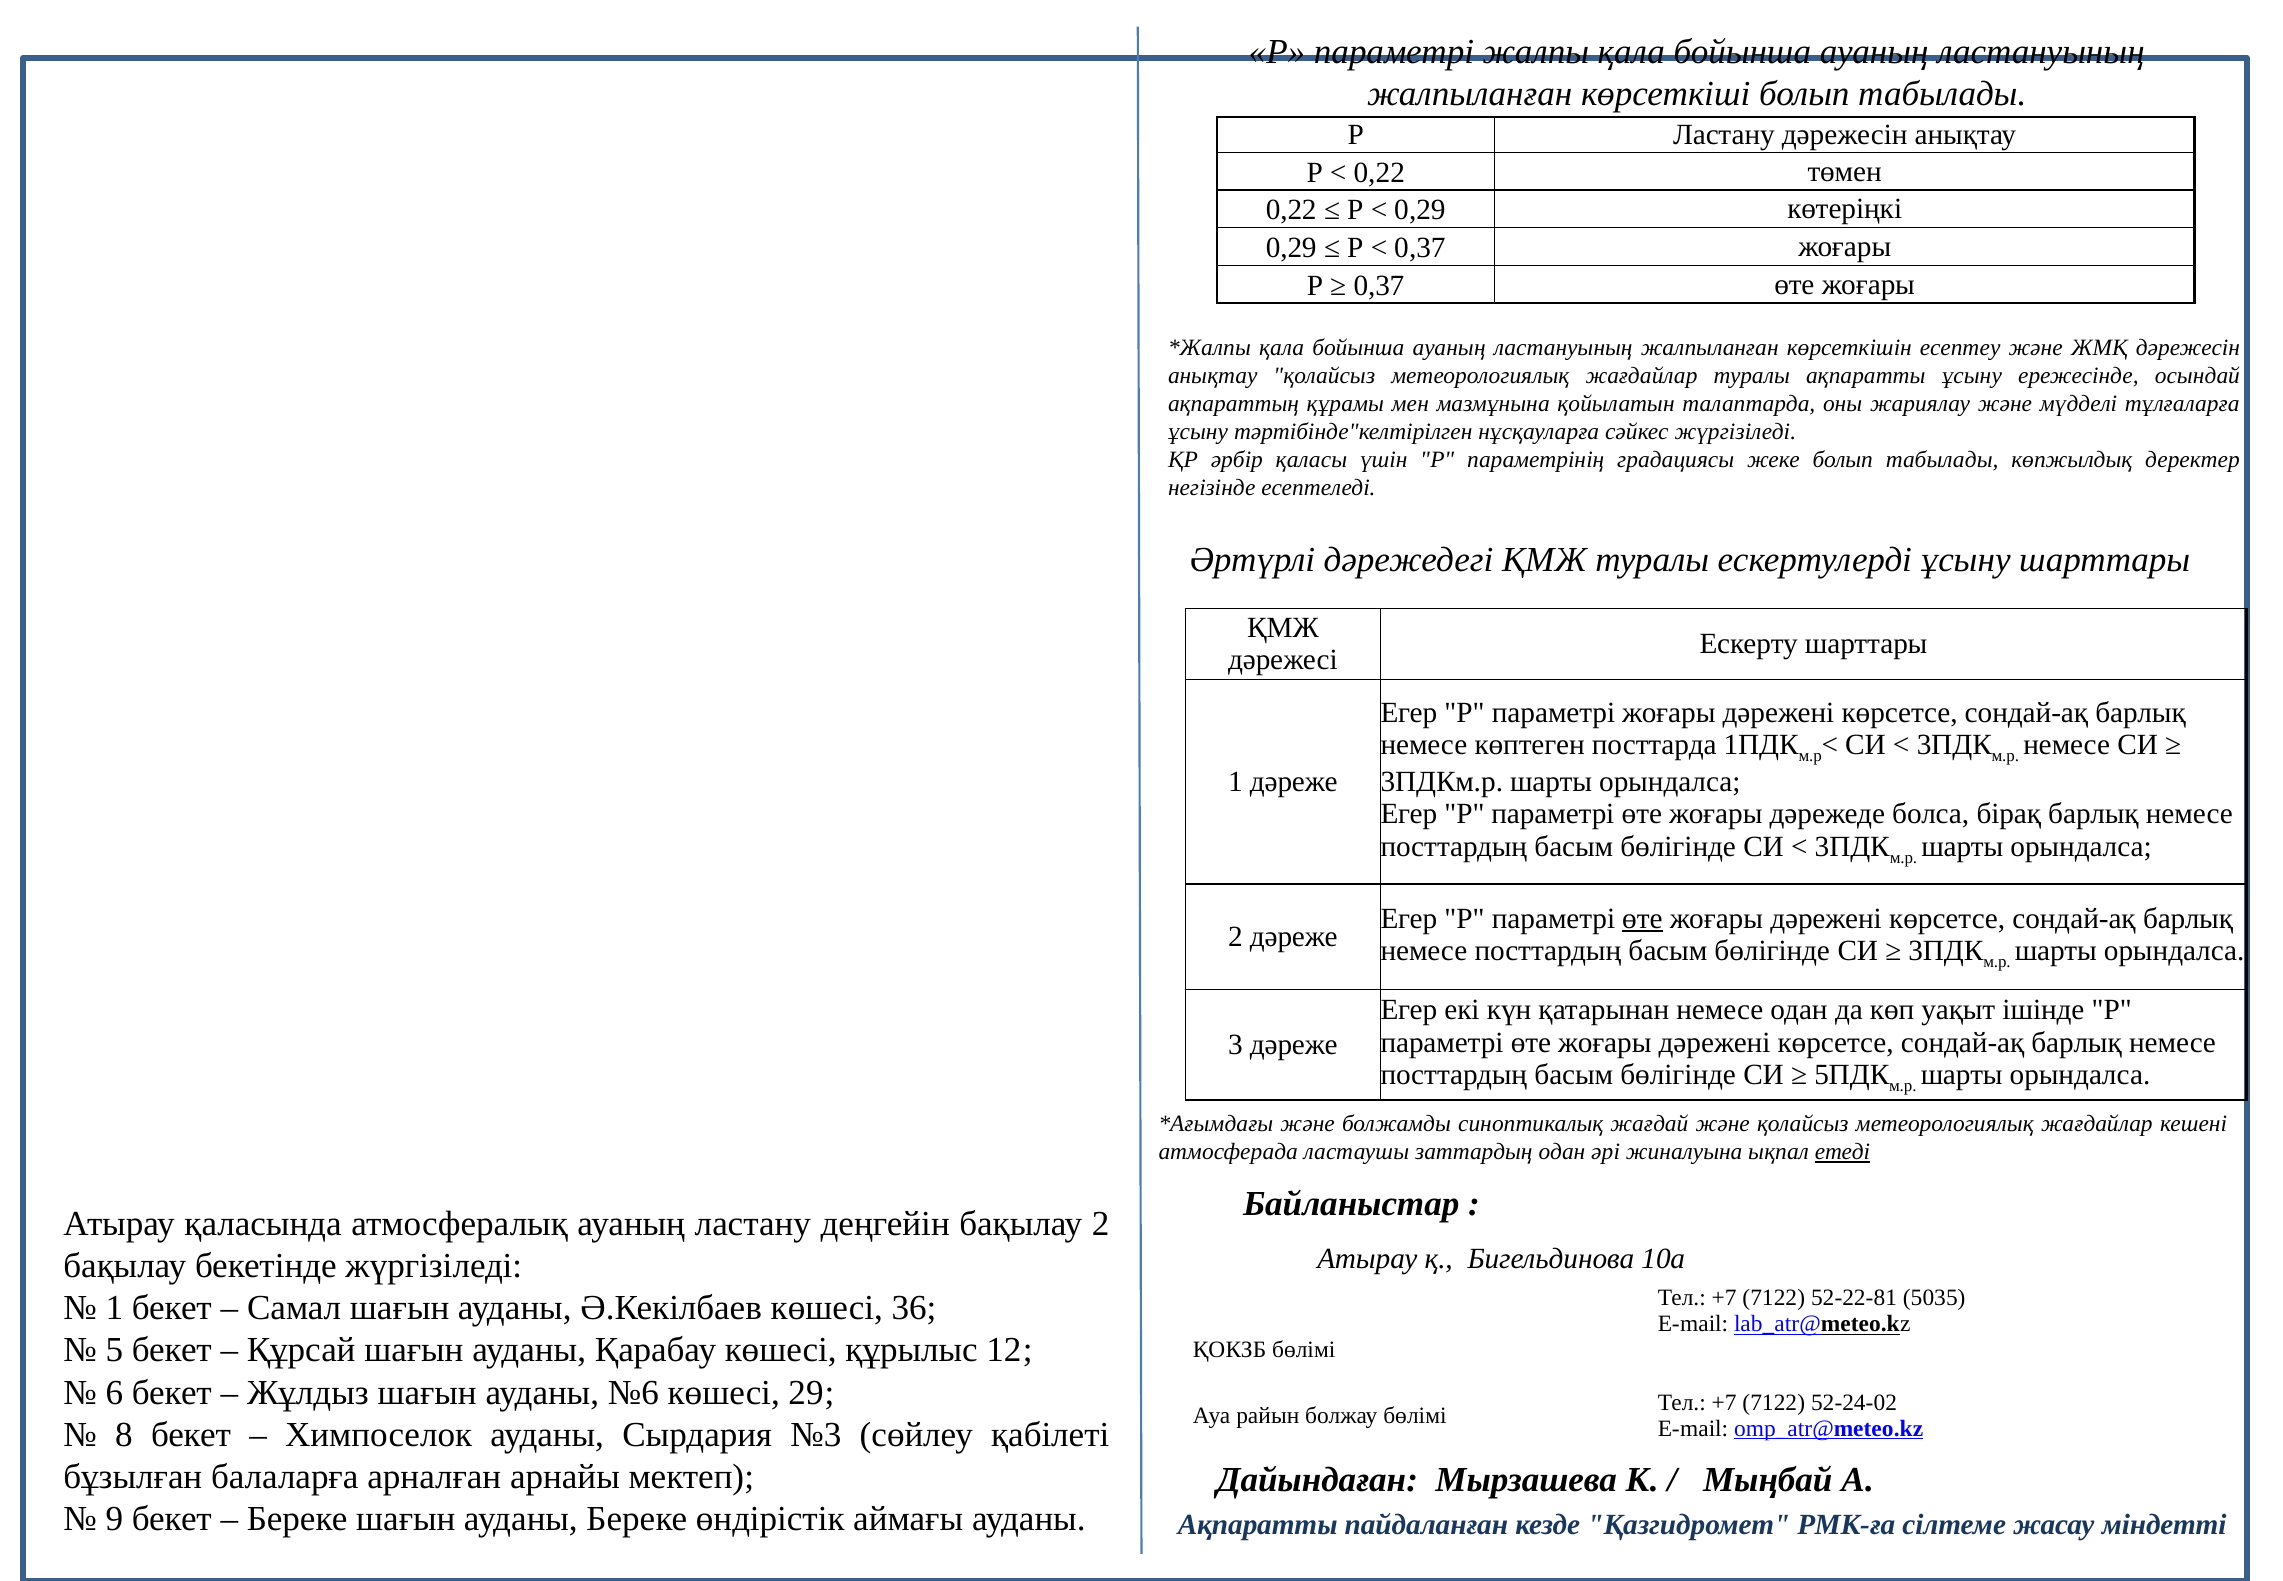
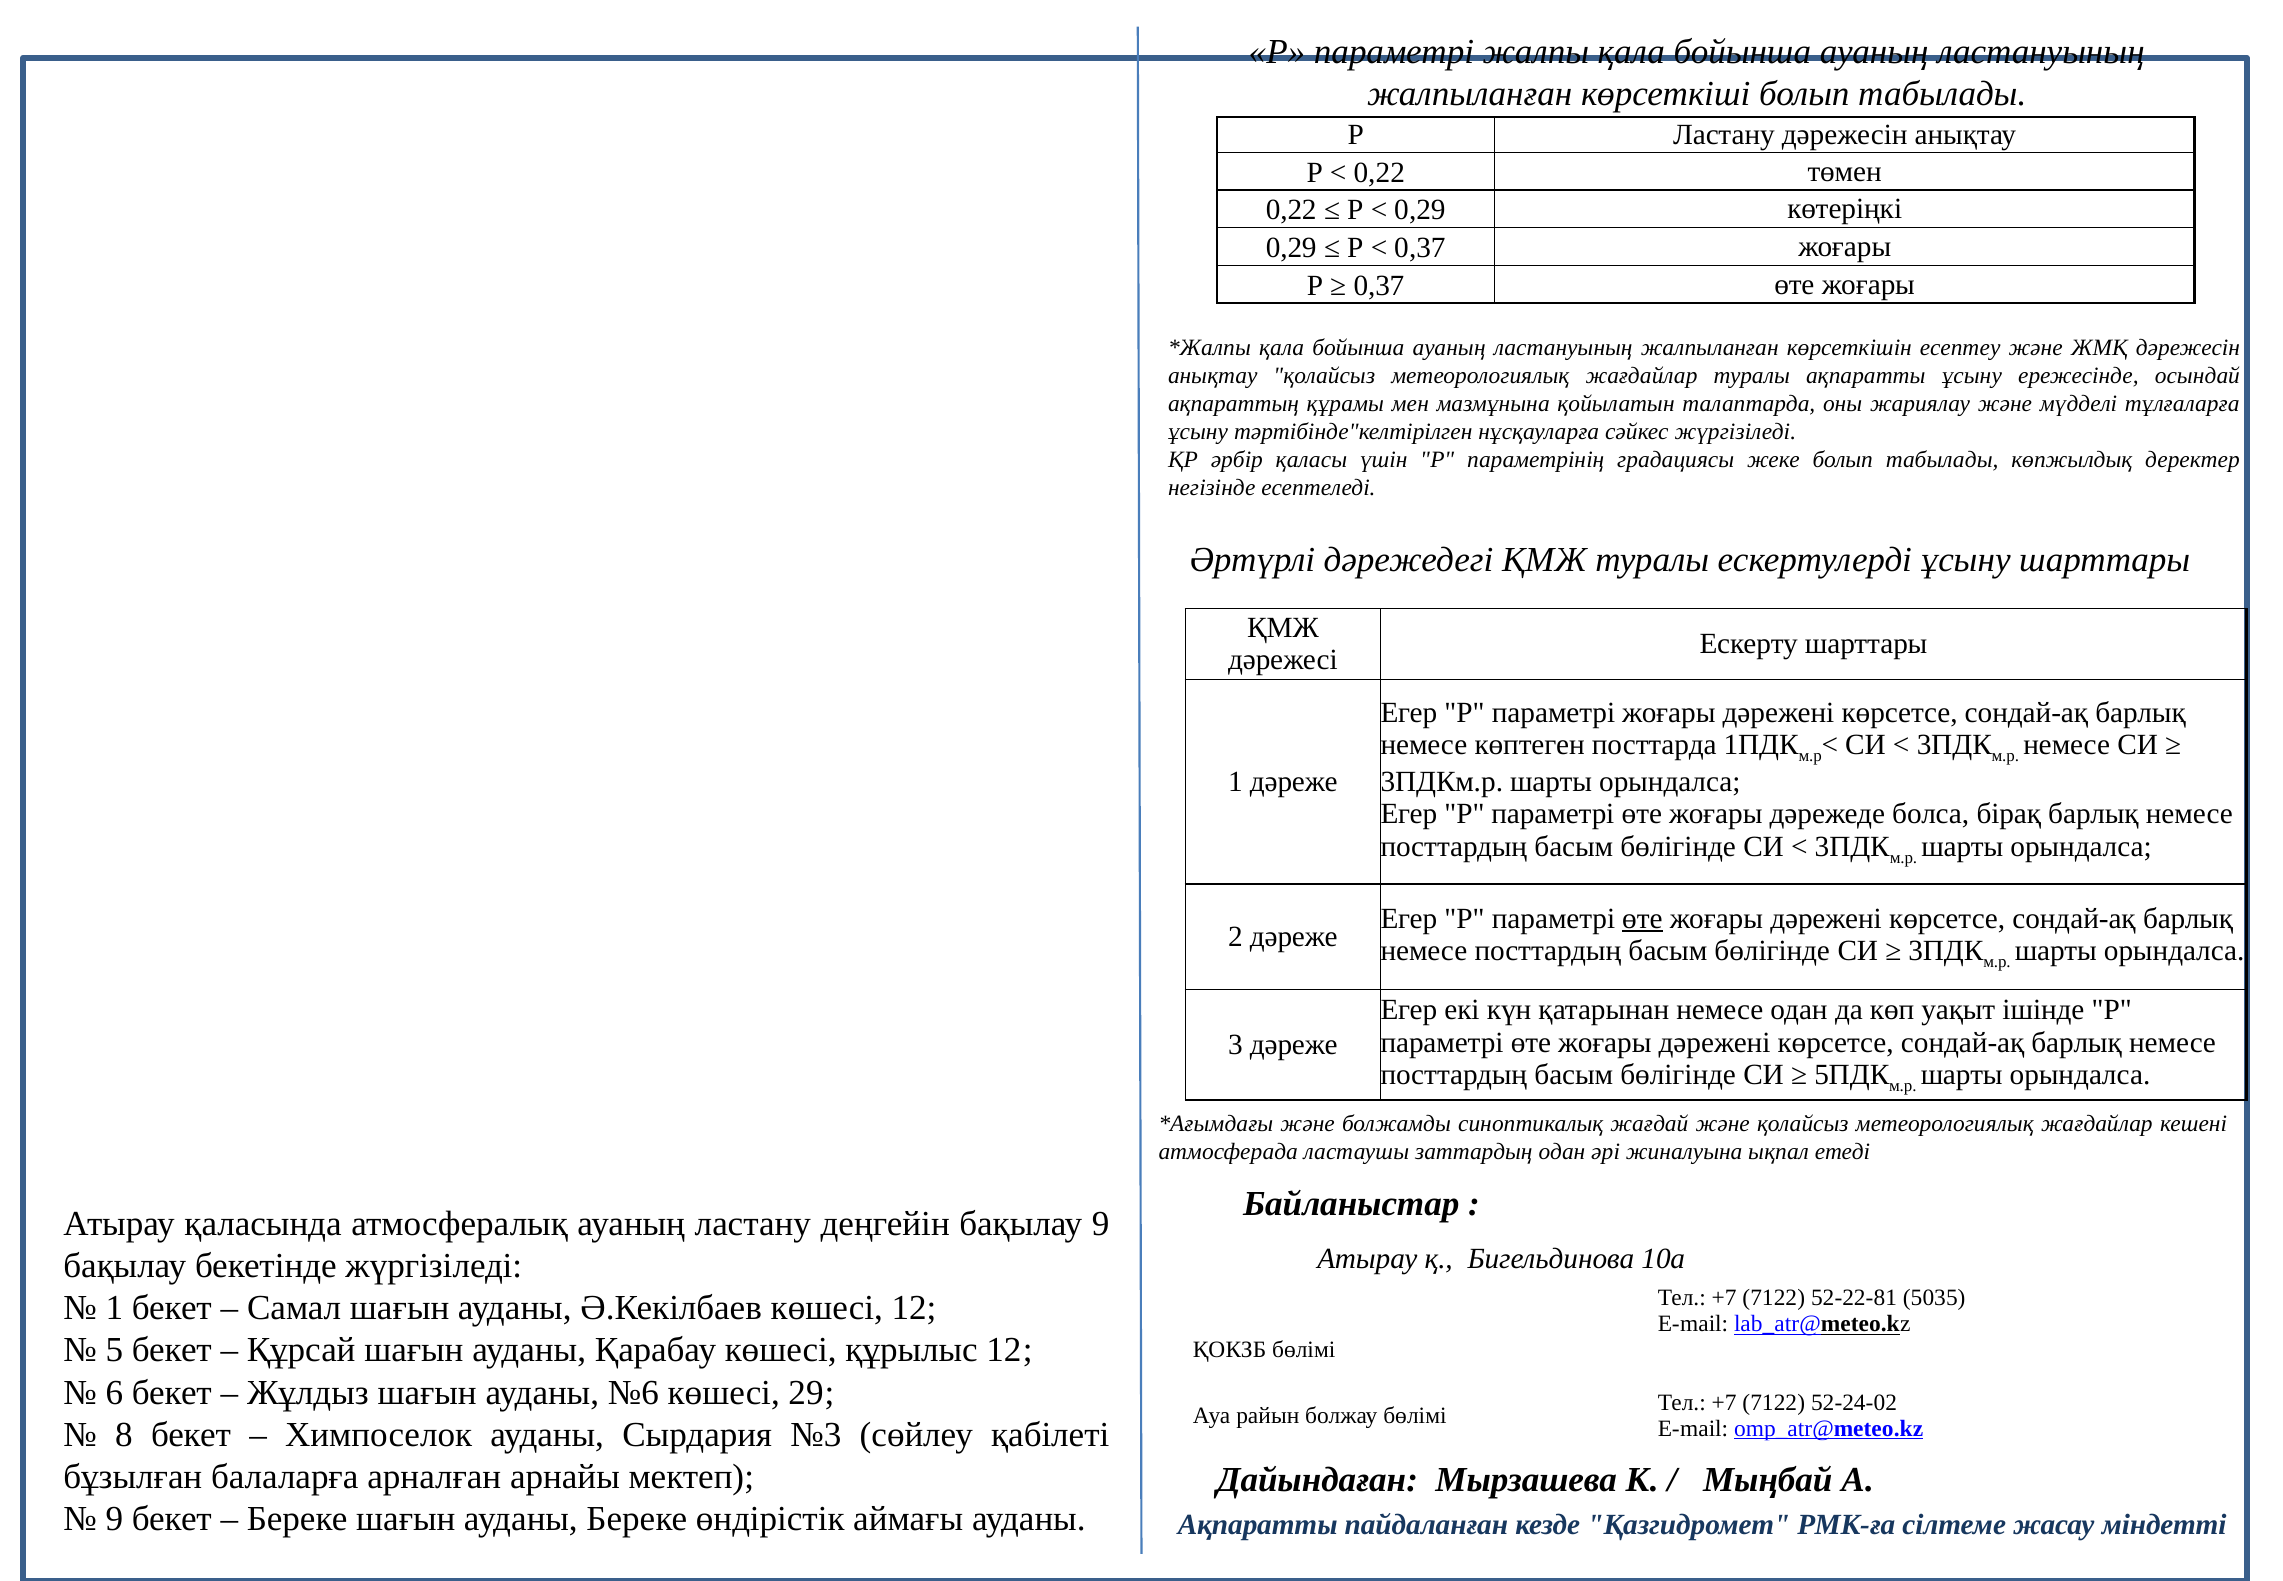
етеді underline: present -> none (1842, 1151)
бақылау 2: 2 -> 9 (1101, 1224)
көшесі 36: 36 -> 12 (914, 1308)
